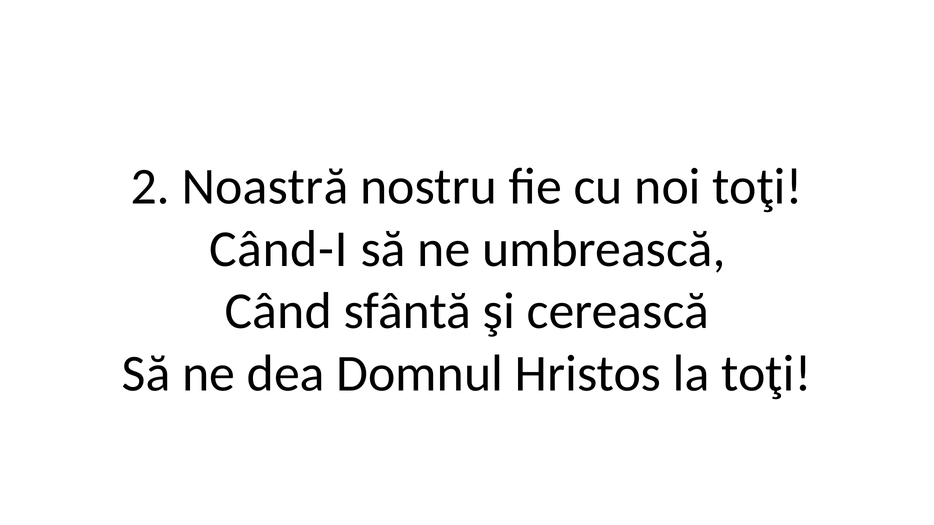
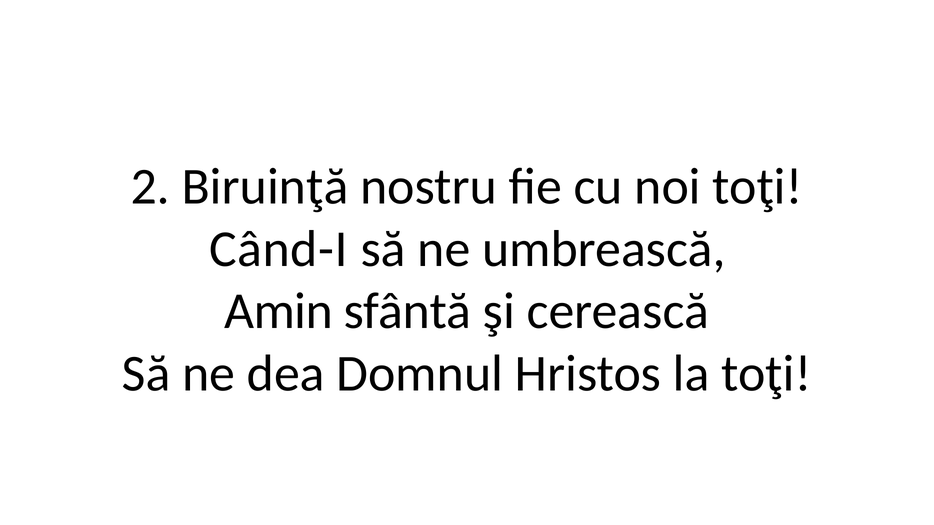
Noastră: Noastră -> Biruinţă (265, 187)
Când: Când -> Amin (279, 311)
